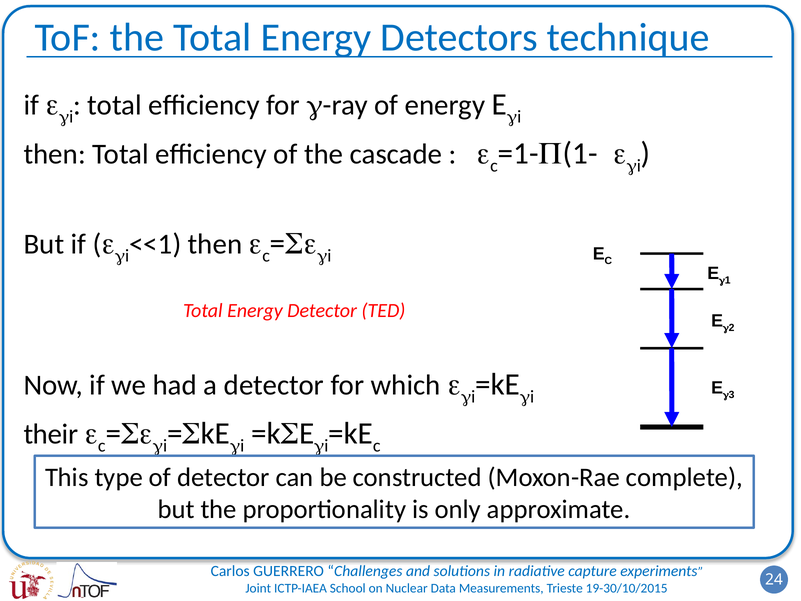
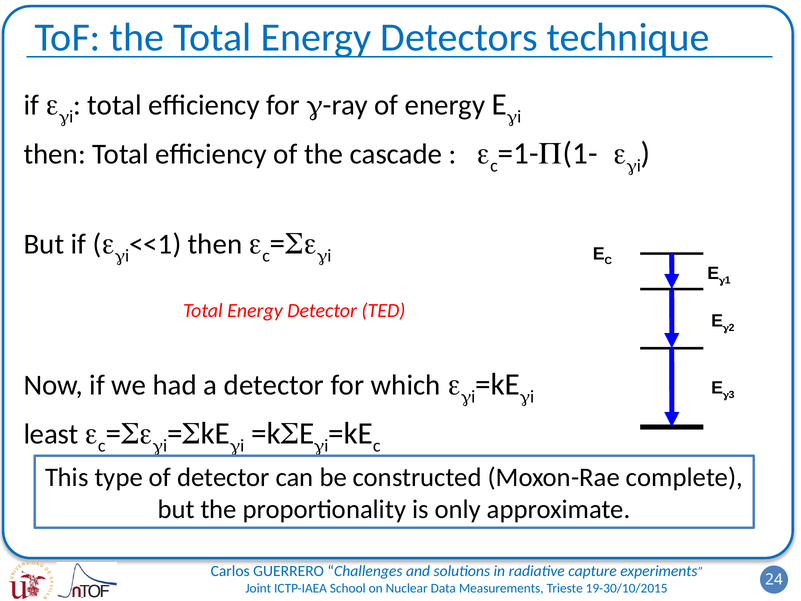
their: their -> least (51, 434)
